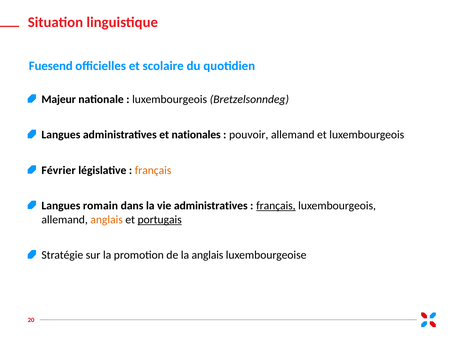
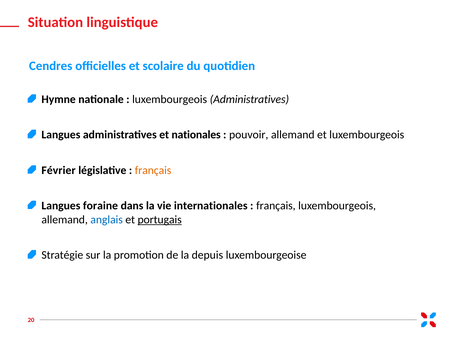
Fuesend: Fuesend -> Cendres (51, 66)
Majeur: Majeur -> Hymne (59, 99)
luxembourgeois Bretzelsonndeg: Bretzelsonndeg -> Administratives (249, 99)
romain: romain -> foraine (100, 206)
vie administratives: administratives -> internationales (211, 206)
français underline: present -> none (276, 206)
anglais colour: orange -> blue (107, 220)
la anglais: anglais -> depuis (207, 255)
